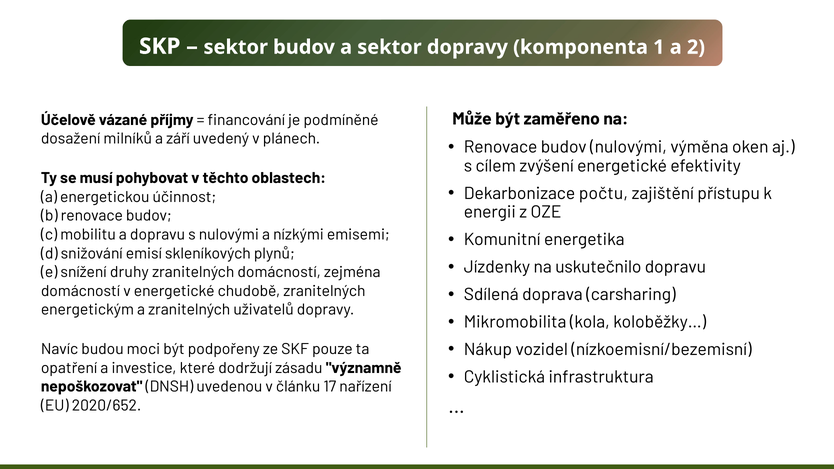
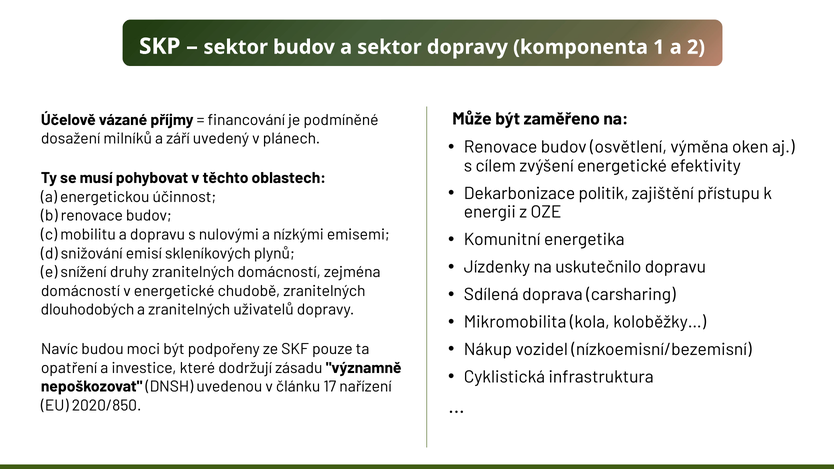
budov nulovými: nulovými -> osvětlení (629, 147)
počtu: počtu -> politik (604, 193)
energetickým: energetickým -> dlouhodobých (87, 310)
2020/652: 2020/652 -> 2020/850 (107, 406)
